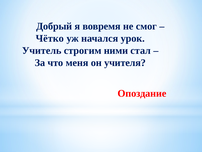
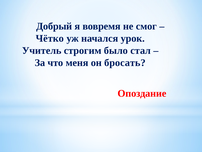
ними: ними -> было (116, 50)
учителя: учителя -> бросать (125, 63)
